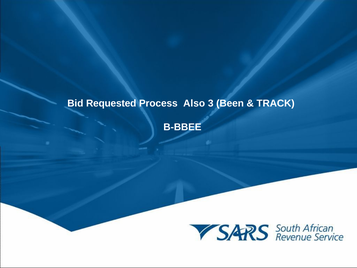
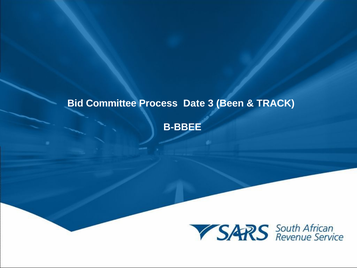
Requested: Requested -> Committee (111, 103)
Also: Also -> Date (194, 103)
